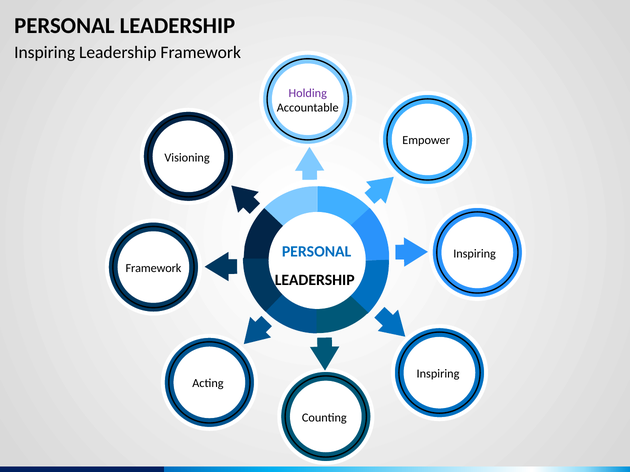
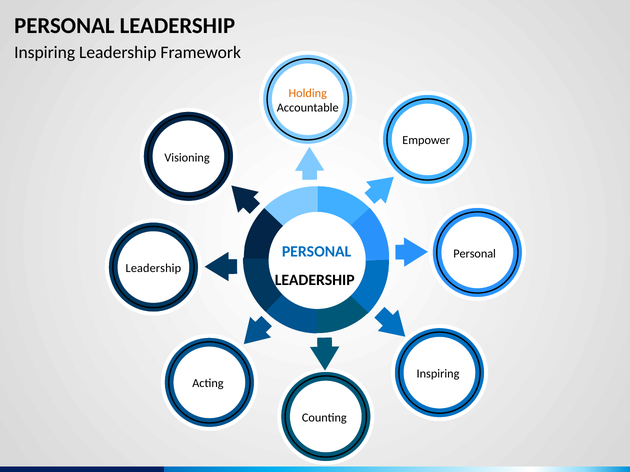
Holding colour: purple -> orange (308, 93)
Inspiring: Inspiring -> Personal (475, 254)
Framework: Framework -> Leadership (153, 269)
